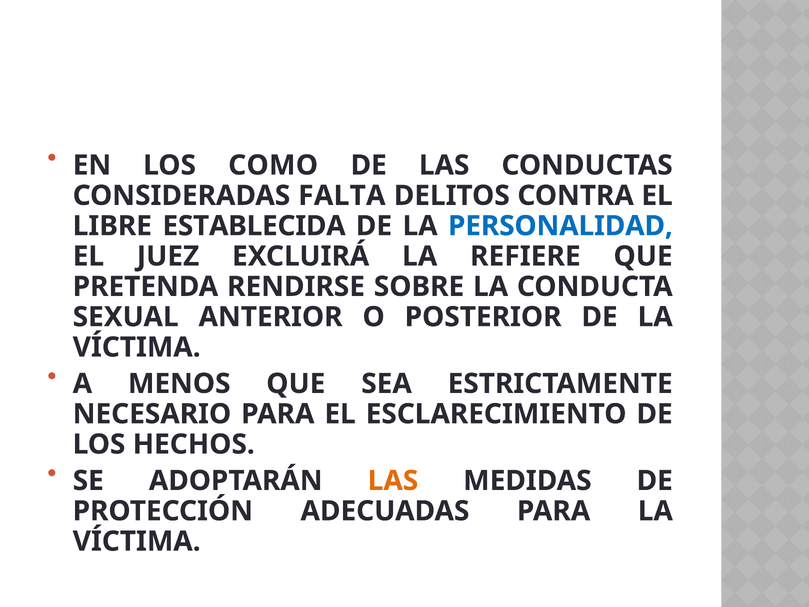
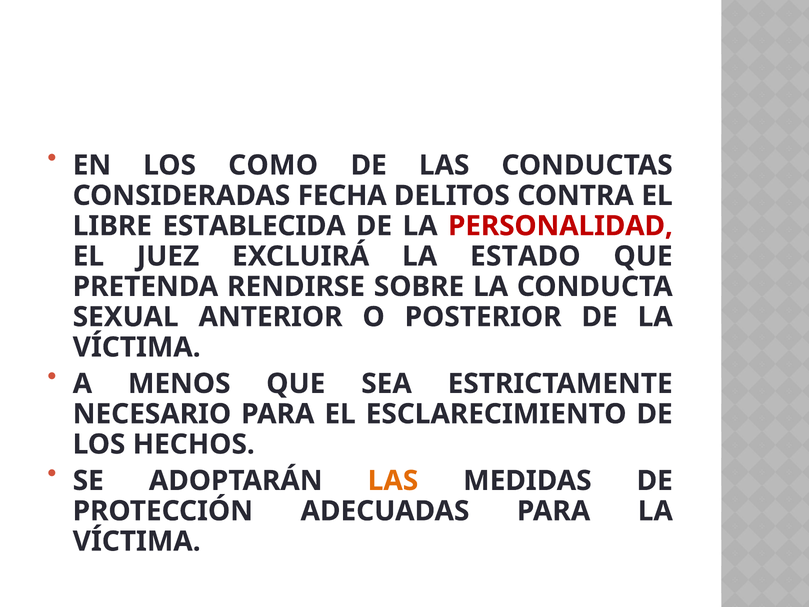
FALTA: FALTA -> FECHA (342, 196)
PERSONALIDAD colour: blue -> red (560, 226)
REFIERE: REFIERE -> ESTADO (525, 256)
